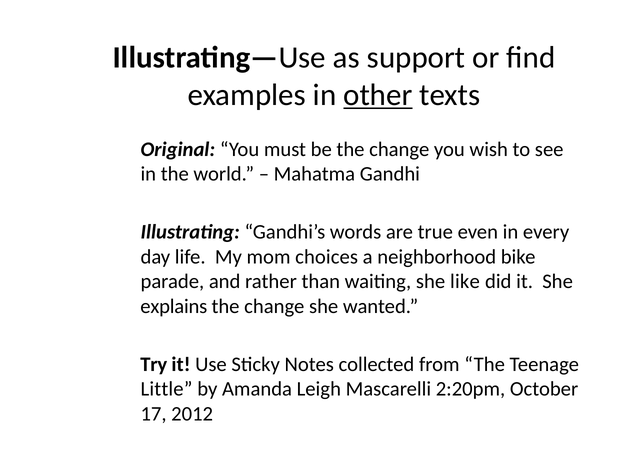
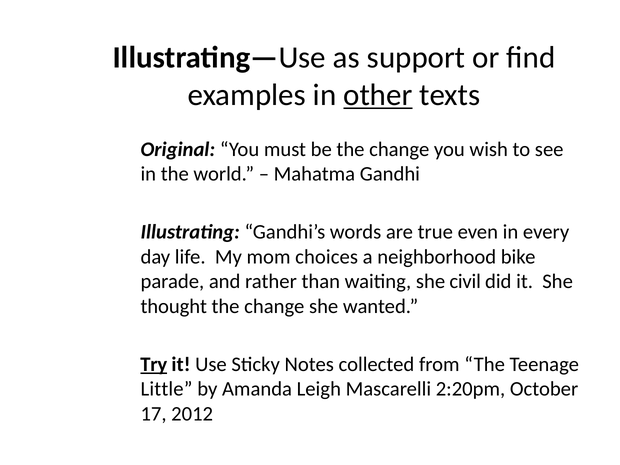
like: like -> civil (465, 282)
explains: explains -> thought (174, 306)
Try underline: none -> present (154, 364)
